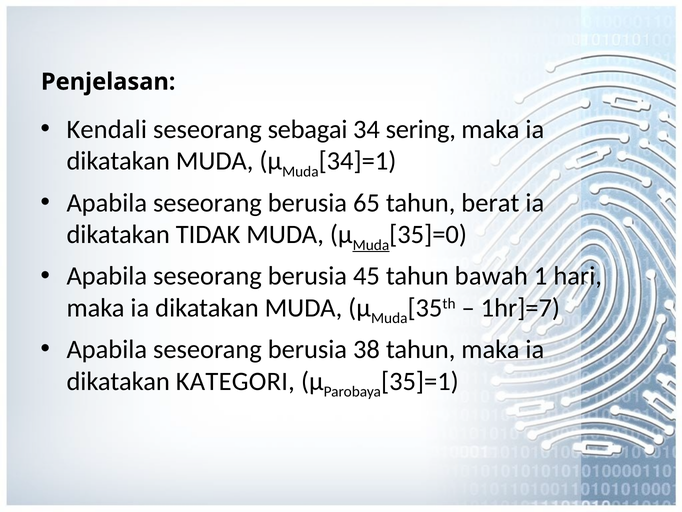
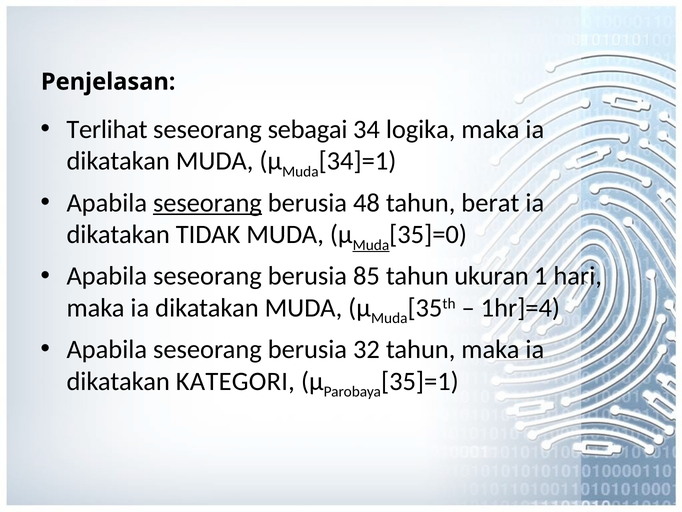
Kendali: Kendali -> Terlihat (107, 129)
sering: sering -> logika (421, 129)
seseorang underline: none -> present (207, 203)
65: 65 -> 48 (367, 203)
45: 45 -> 85 (367, 276)
bawah: bawah -> ukuran (492, 276)
1hr]=7: 1hr]=7 -> 1hr]=4 (520, 308)
38: 38 -> 32 (367, 349)
